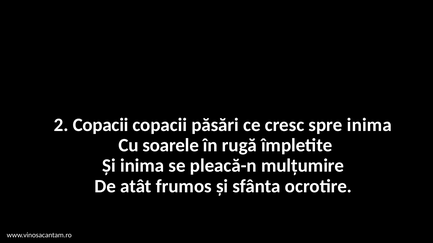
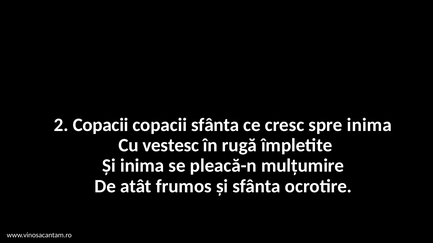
copacii păsări: păsări -> sfânta (215, 125)
soarele: soarele -> vestesc (171, 146)
